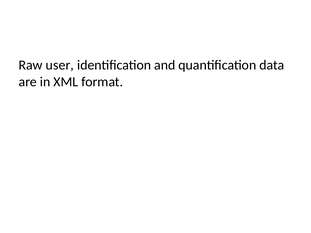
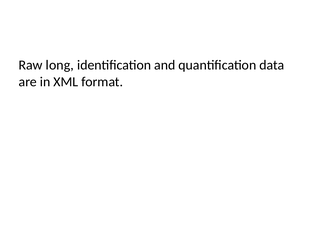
user: user -> long (60, 65)
